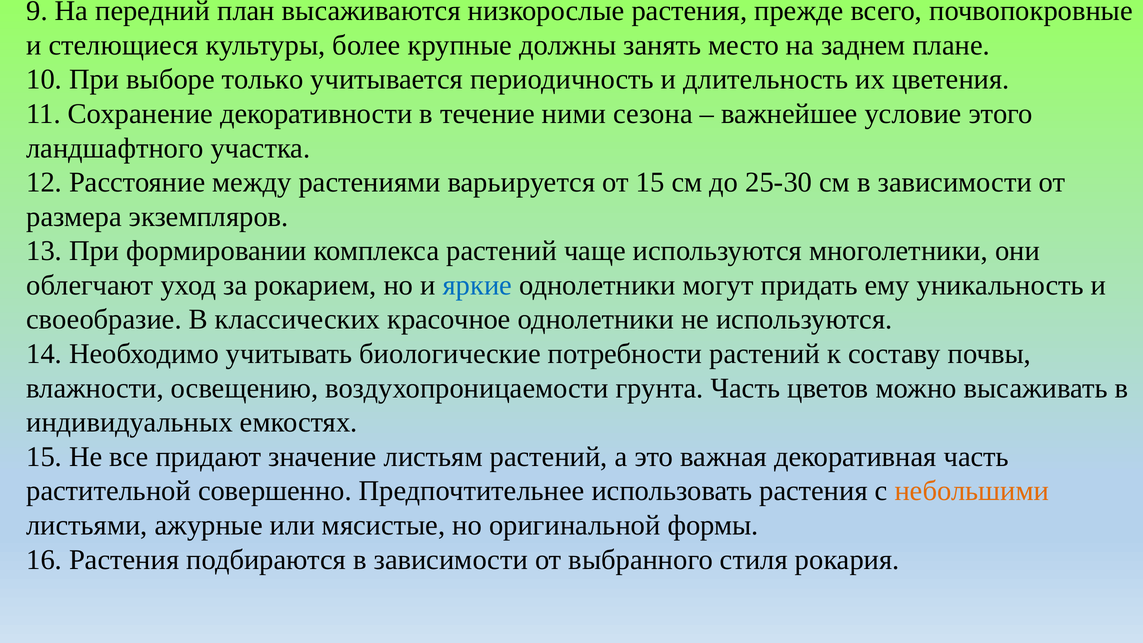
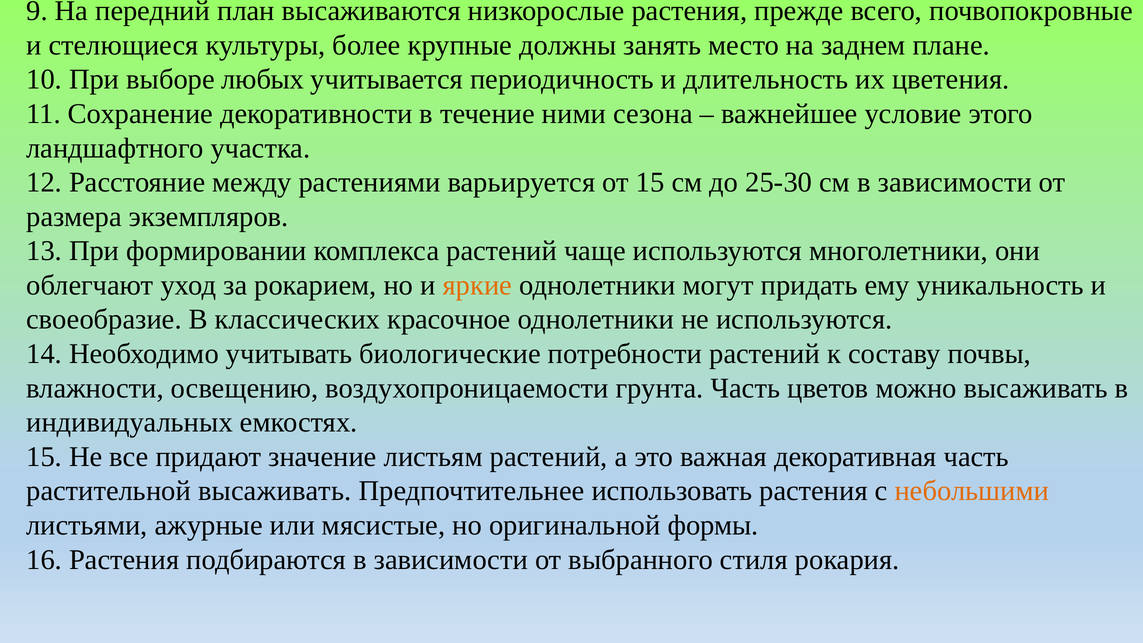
только: только -> любых (263, 79)
яркие colour: blue -> orange (477, 285)
растительной совершенно: совершенно -> высаживать (275, 491)
